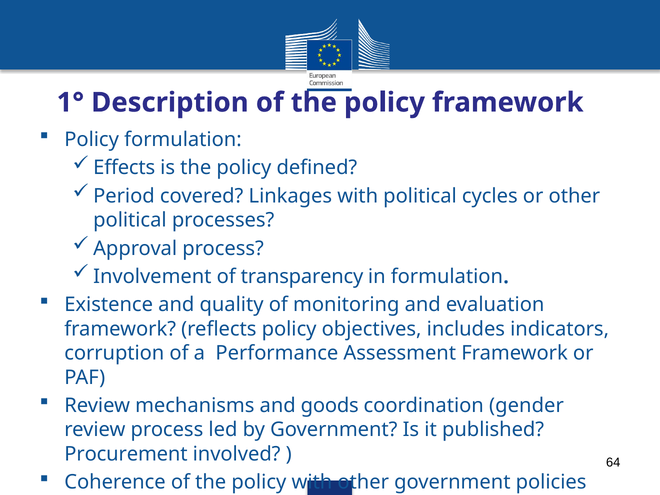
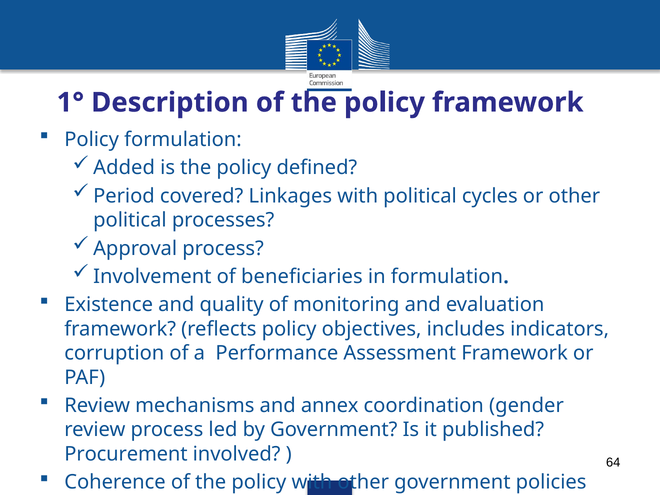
Effects: Effects -> Added (124, 168)
transparency: transparency -> beneficiaries (302, 277)
goods: goods -> annex (330, 406)
